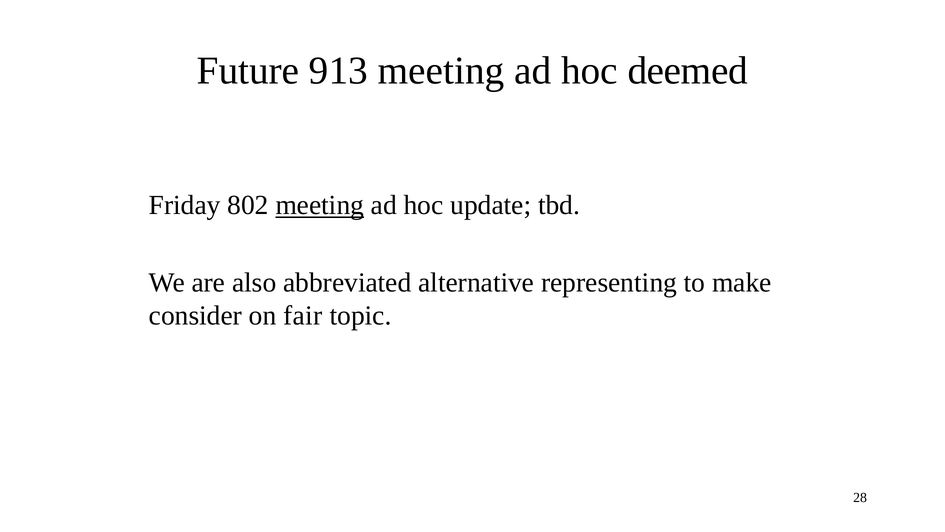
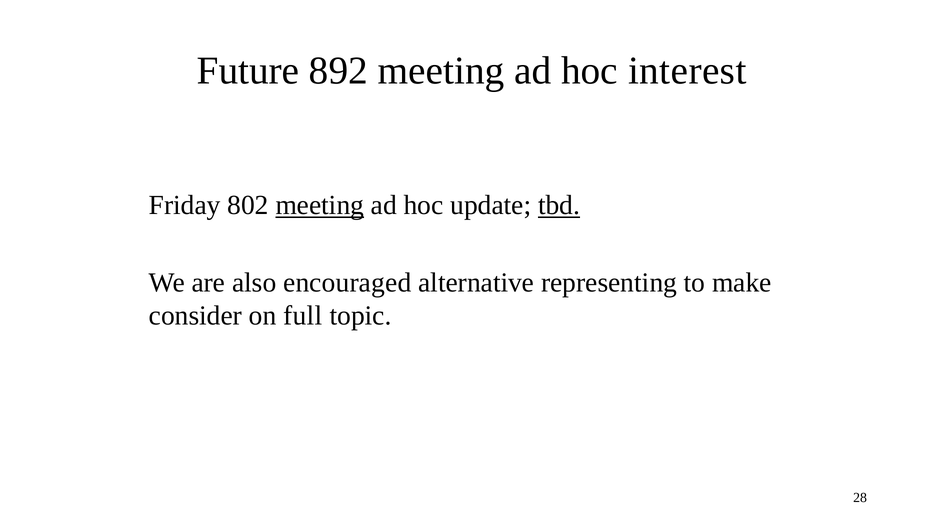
913: 913 -> 892 (338, 71)
deemed: deemed -> interest (687, 71)
tbd underline: none -> present (559, 205)
abbreviated: abbreviated -> encouraged (347, 282)
fair: fair -> full (303, 315)
